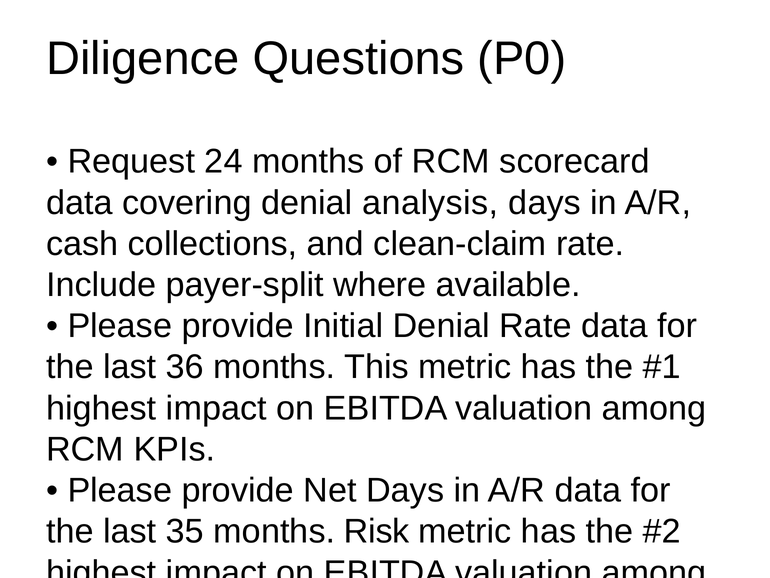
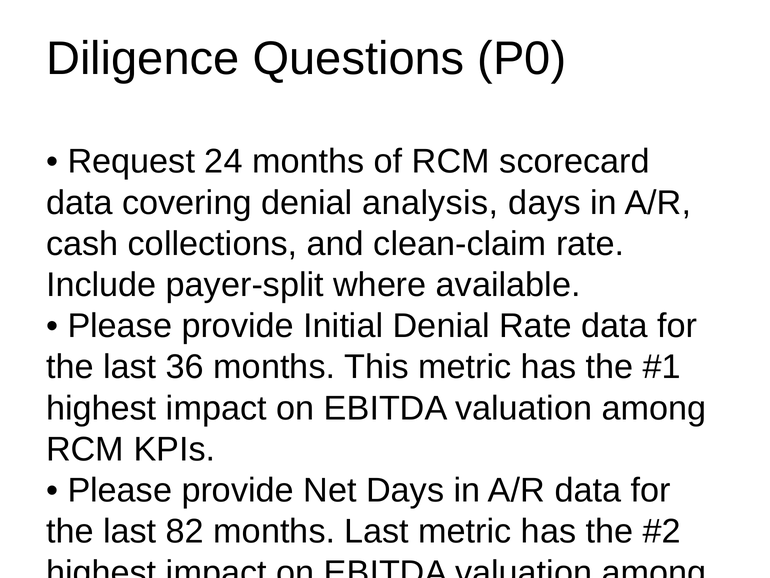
35: 35 -> 82 (185, 531)
months Risk: Risk -> Last (376, 531)
